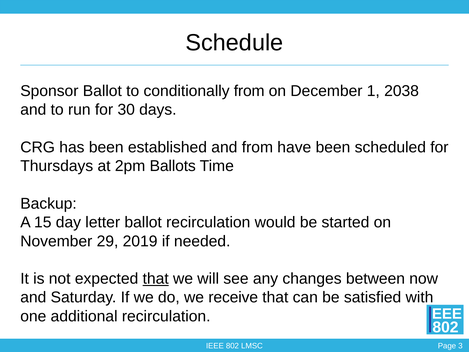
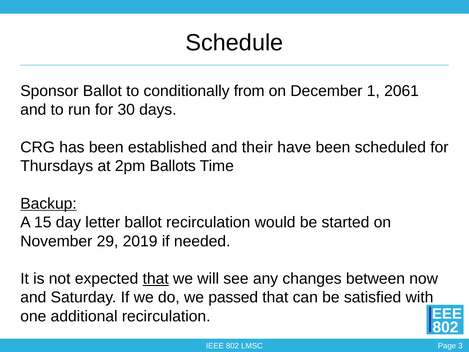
2038: 2038 -> 2061 (402, 91)
and from: from -> their (257, 147)
Backup underline: none -> present (48, 203)
receive: receive -> passed (233, 297)
